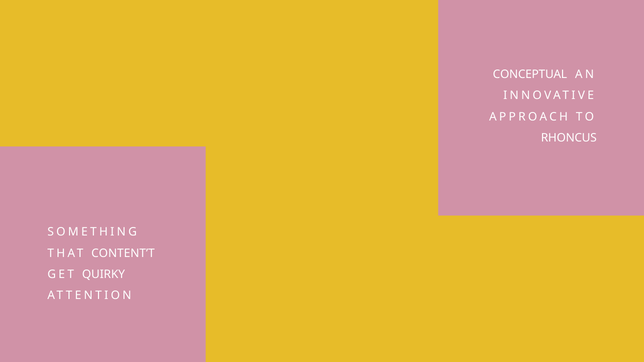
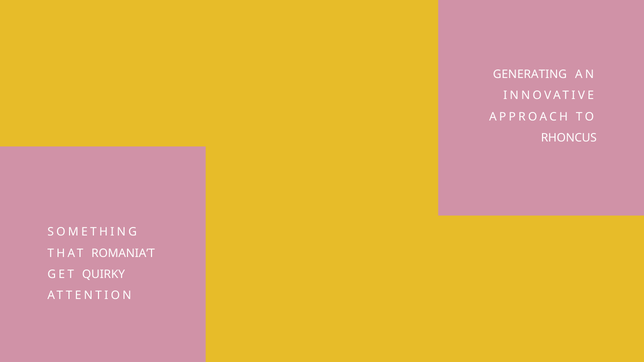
CONCEPTUAL: CONCEPTUAL -> GENERATING (530, 74)
CONTENT’T: CONTENT’T -> ROMANIA’T (123, 253)
